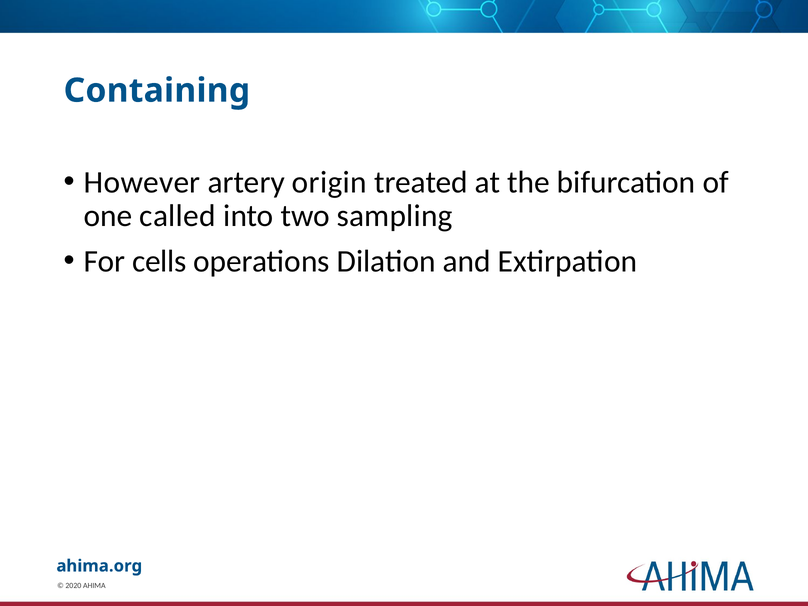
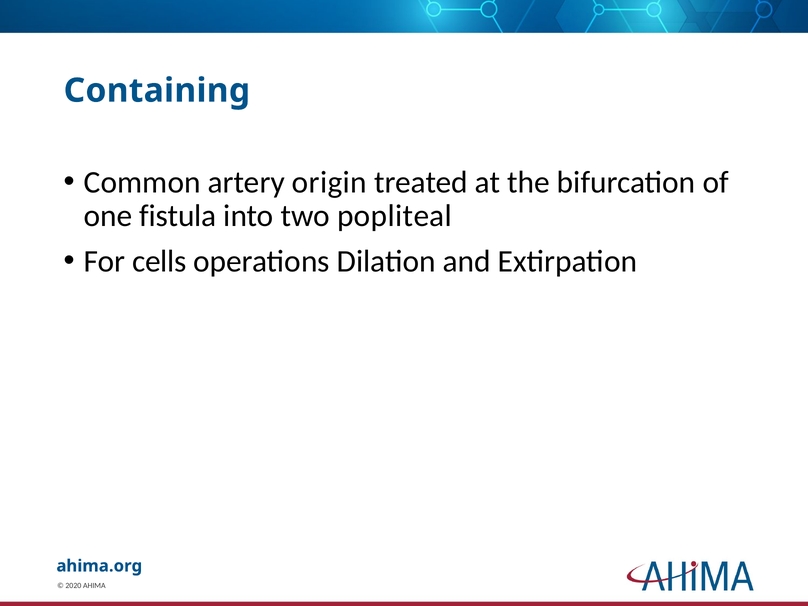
However: However -> Common (142, 182)
called: called -> fistula (178, 216)
sampling: sampling -> popliteal (395, 216)
